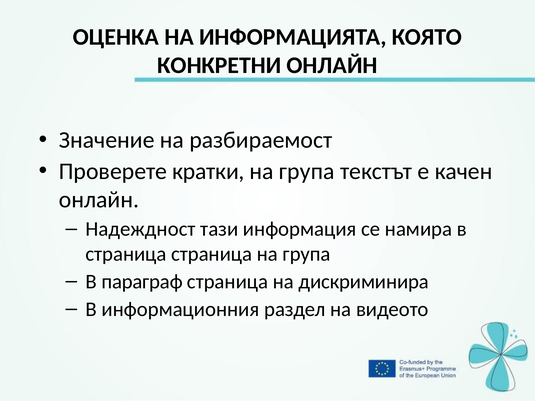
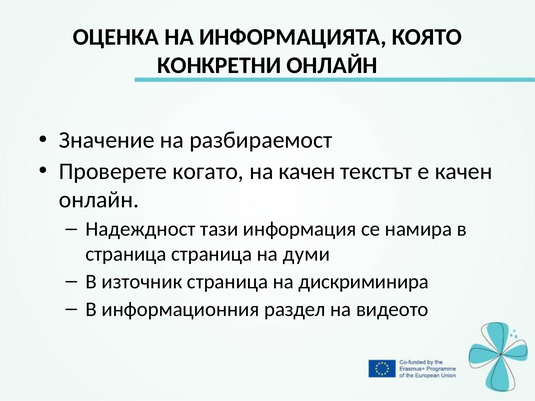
кратки: кратки -> когато (208, 171)
група: група -> качен (307, 171)
страница на група: група -> думи (306, 254)
параграф: параграф -> източник (142, 282)
